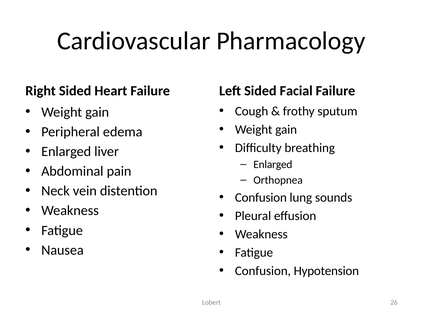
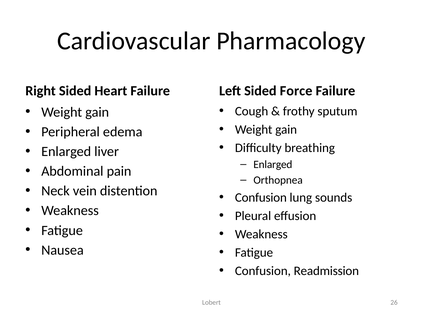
Facial: Facial -> Force (296, 91)
Hypotension: Hypotension -> Readmission (326, 271)
